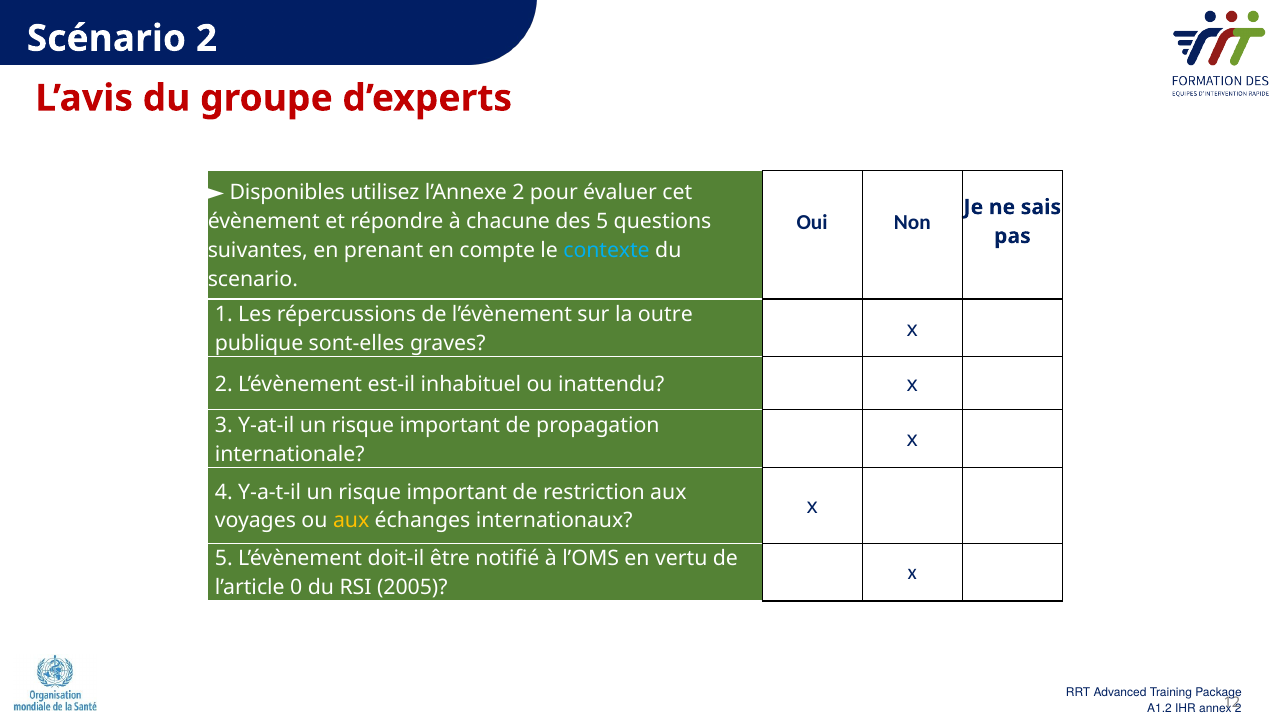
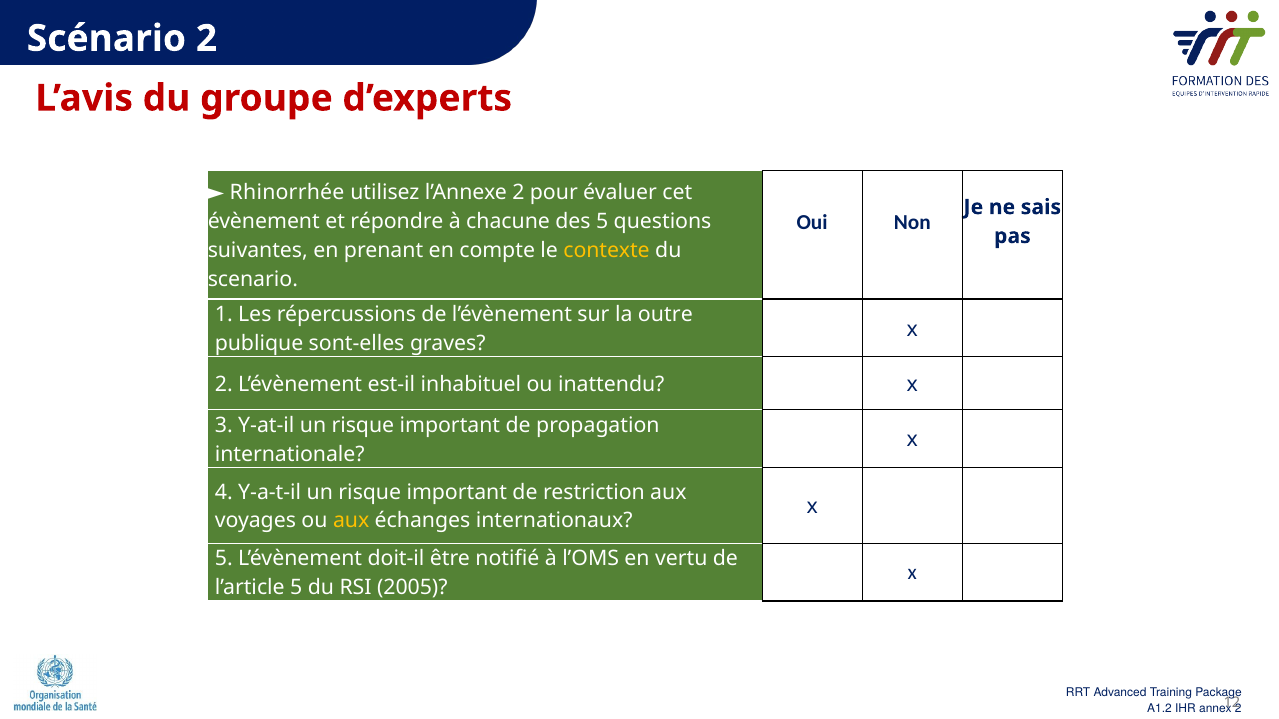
Disponibles: Disponibles -> Rhinorrhée (287, 193)
contexte colour: light blue -> yellow (607, 251)
l’article 0: 0 -> 5 (296, 588)
